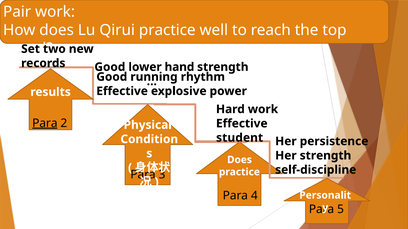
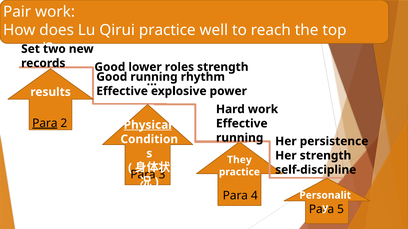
hand: hand -> roles (179, 67)
Physical underline: none -> present (148, 125)
student: student -> running (240, 138)
Does: Does -> They (239, 160)
